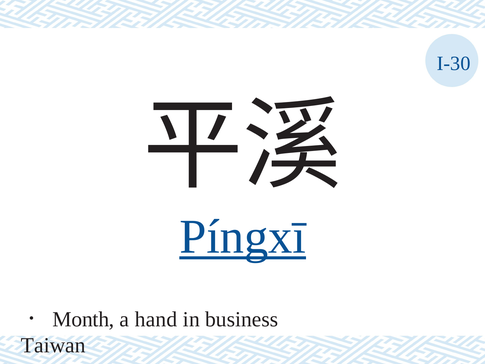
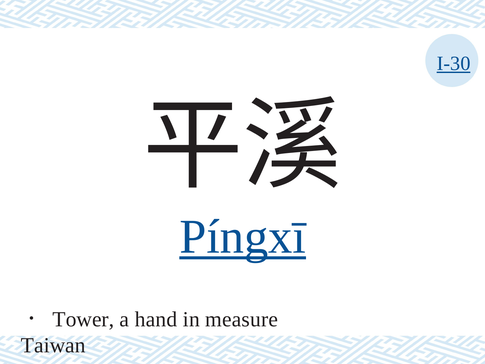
I-30 underline: none -> present (454, 64)
Month: Month -> Tower (83, 319)
business: business -> measure (242, 319)
